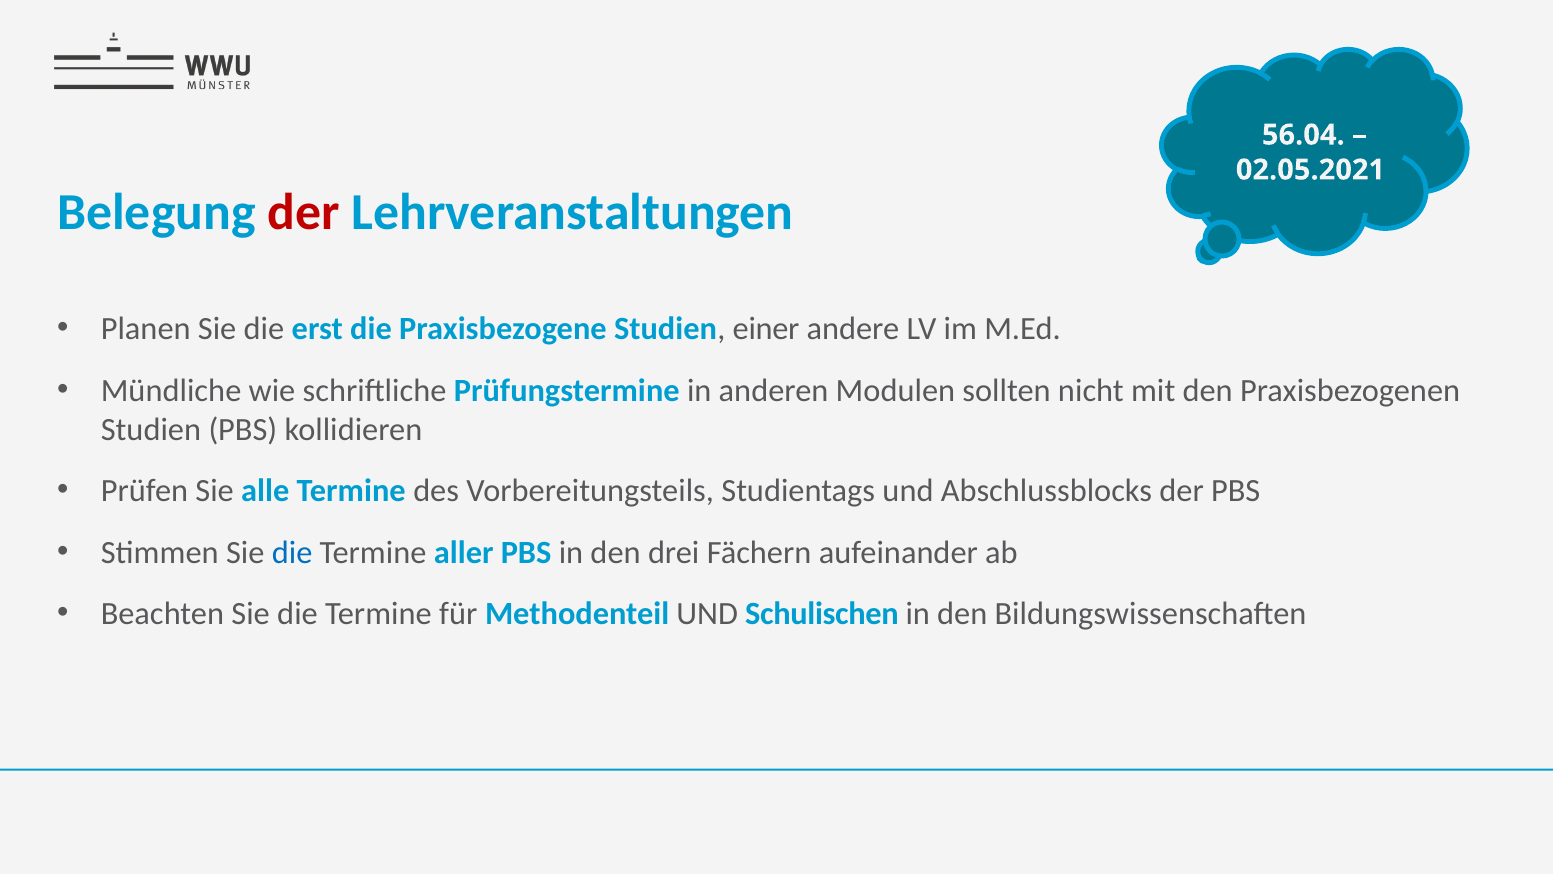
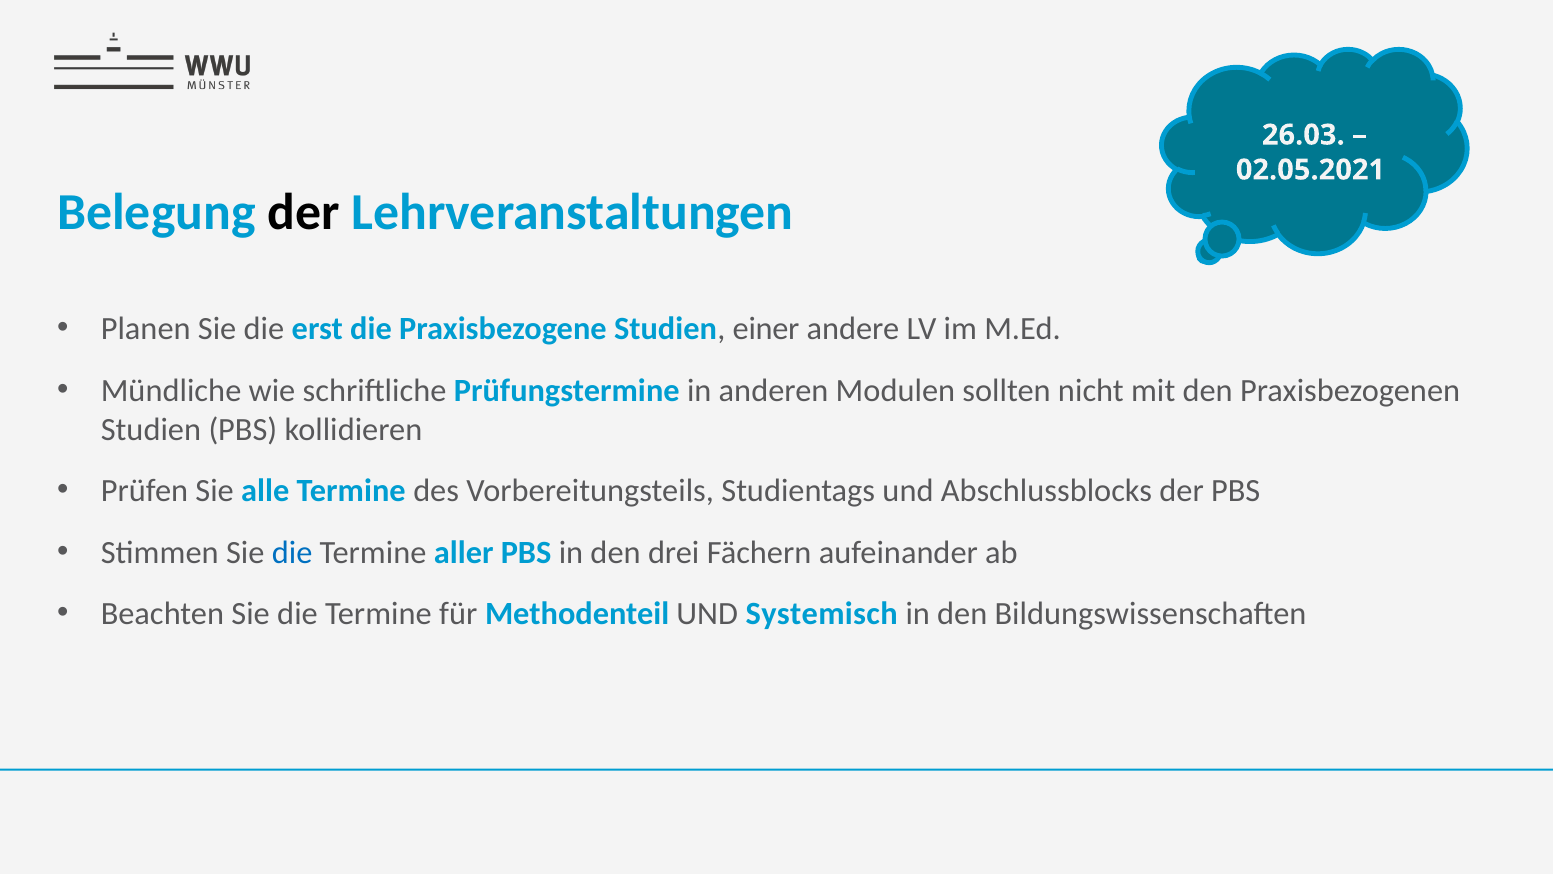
56.04: 56.04 -> 26.03 (1303, 135)
der colour: red -> black (304, 212)
Schulischen: Schulischen -> Systemisch (822, 614)
